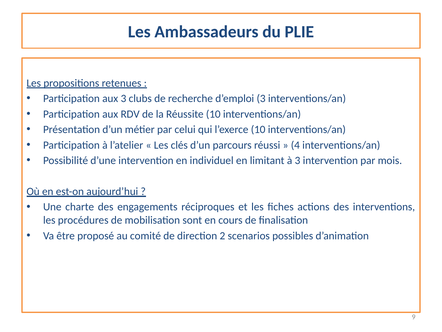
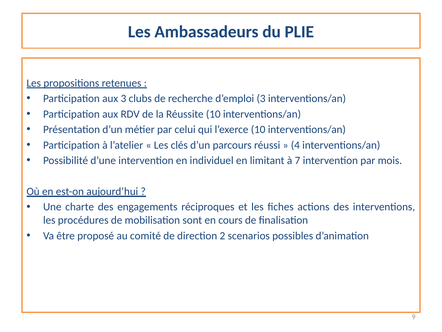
à 3: 3 -> 7 (297, 160)
